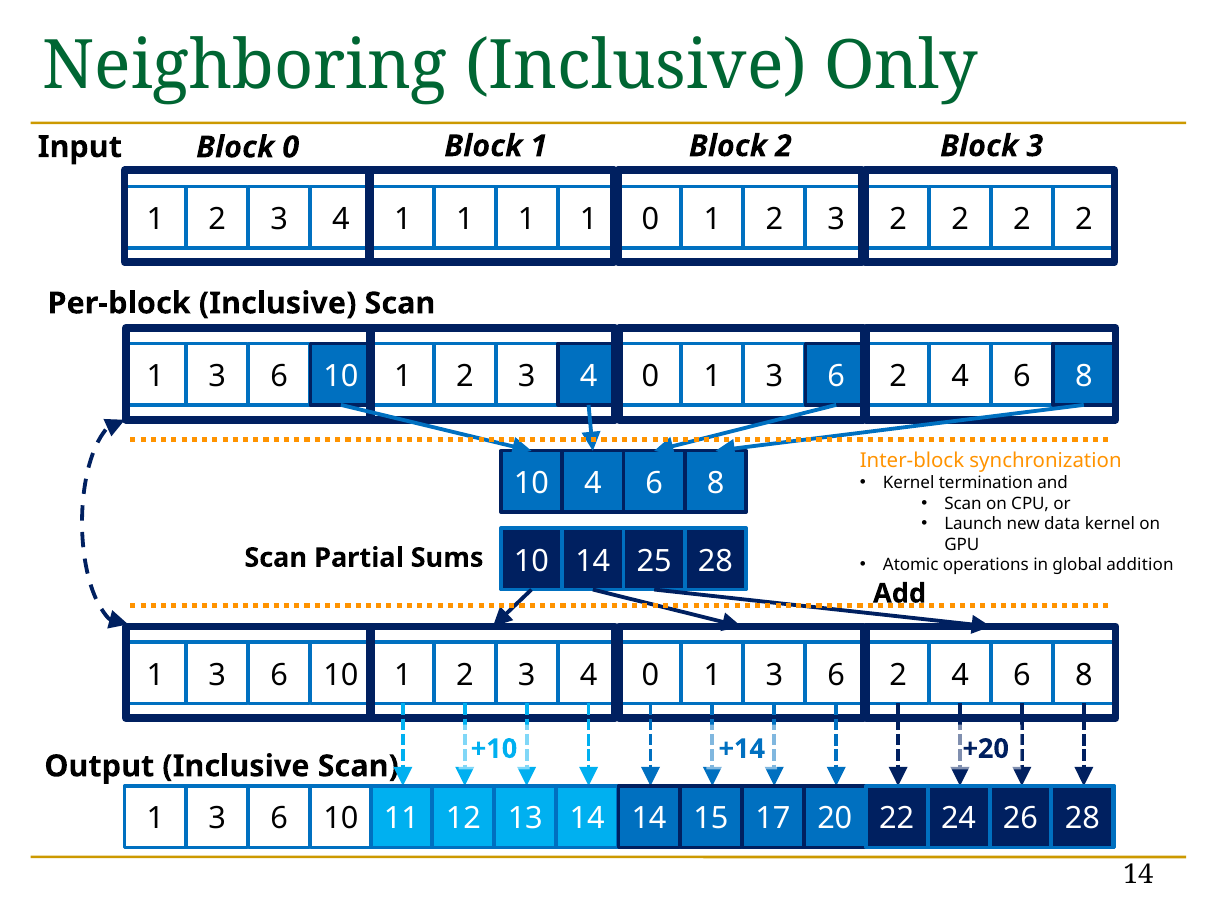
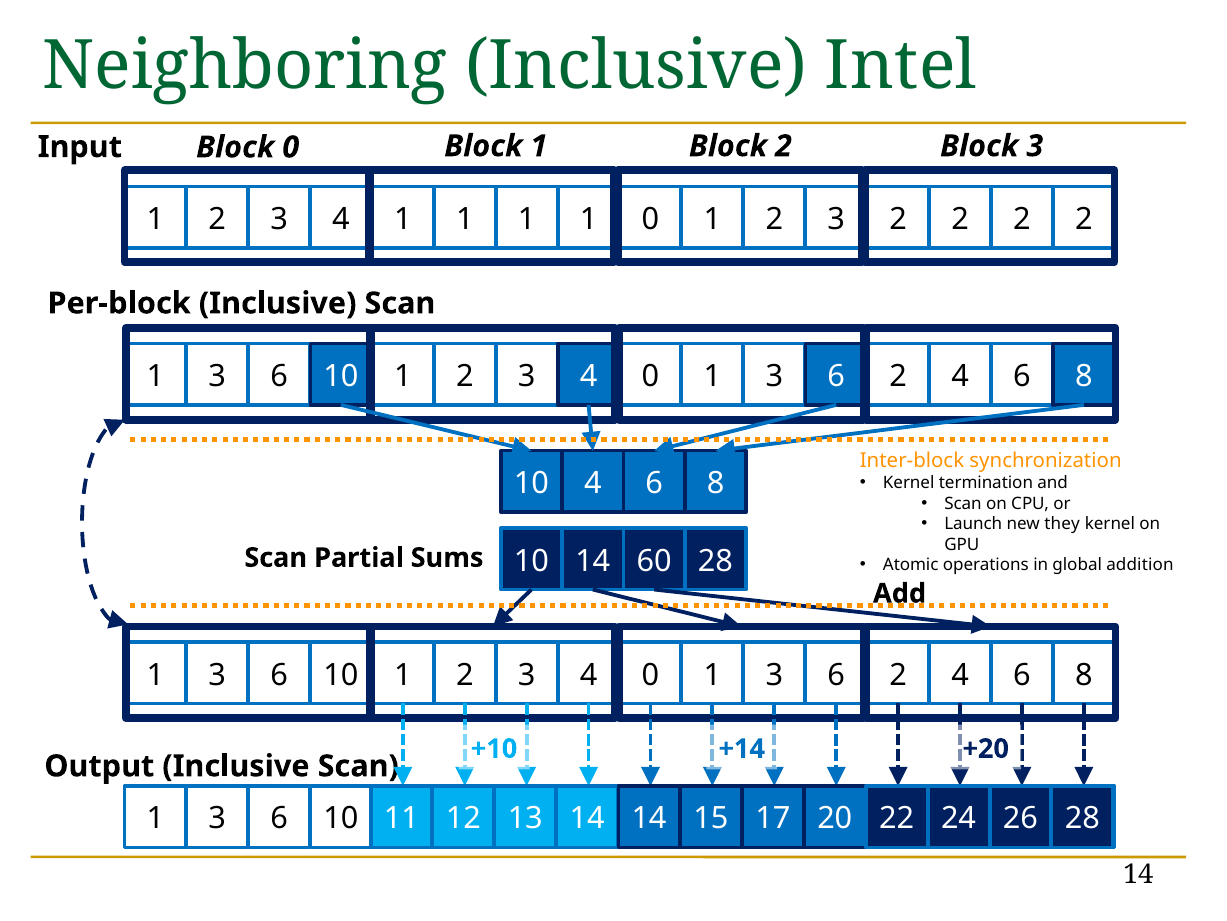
Only: Only -> Intel (901, 66)
data: data -> they (1062, 524)
25: 25 -> 60 (654, 561)
